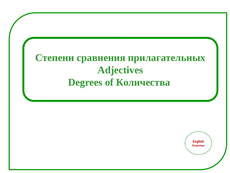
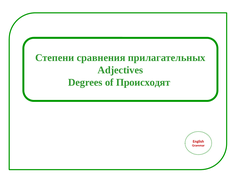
Количества: Количества -> Происходят (143, 82)
